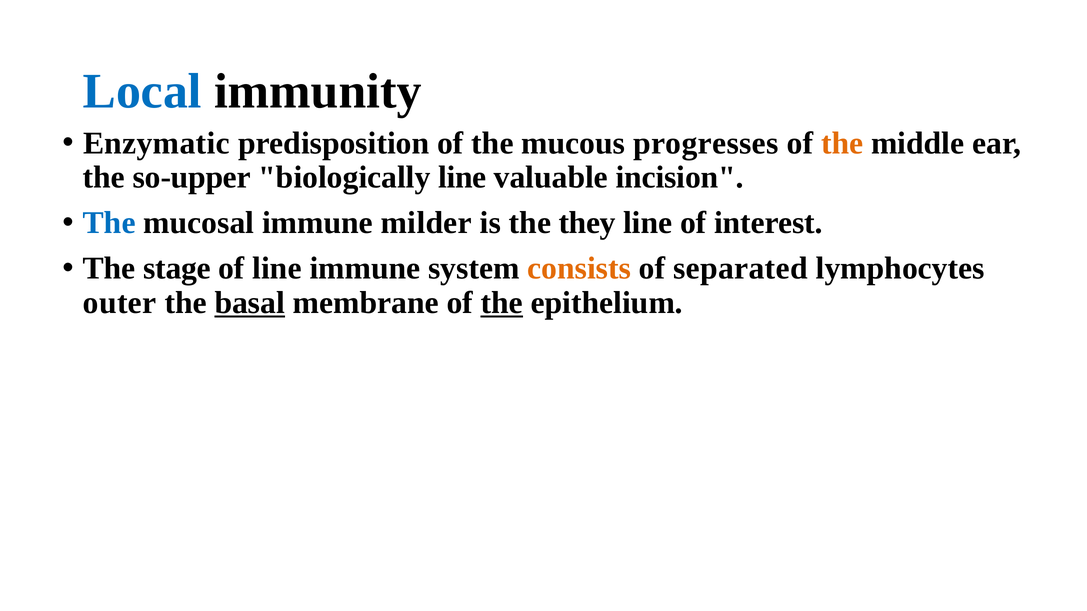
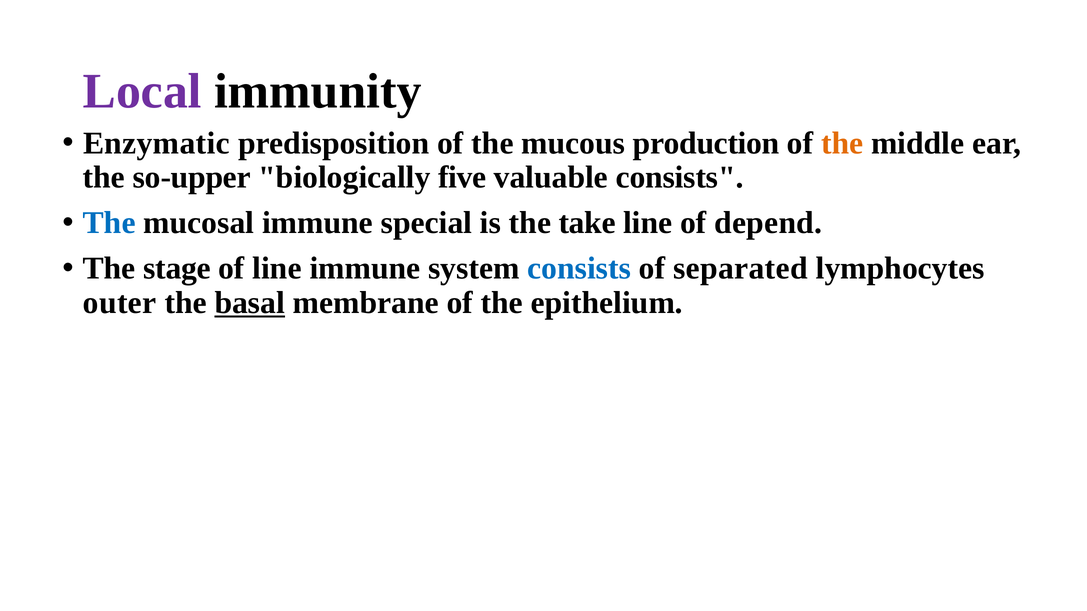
Local colour: blue -> purple (142, 91)
progresses: progresses -> production (706, 143)
biologically line: line -> five (462, 178)
valuable incision: incision -> consists (680, 178)
milder: milder -> special (426, 223)
they: they -> take (587, 223)
interest: interest -> depend (768, 223)
consists colour: orange -> blue (579, 269)
the underline: present -> none (502, 303)
